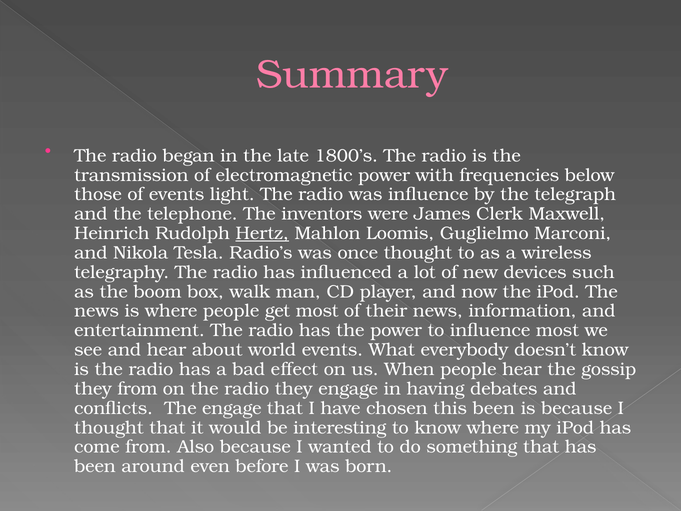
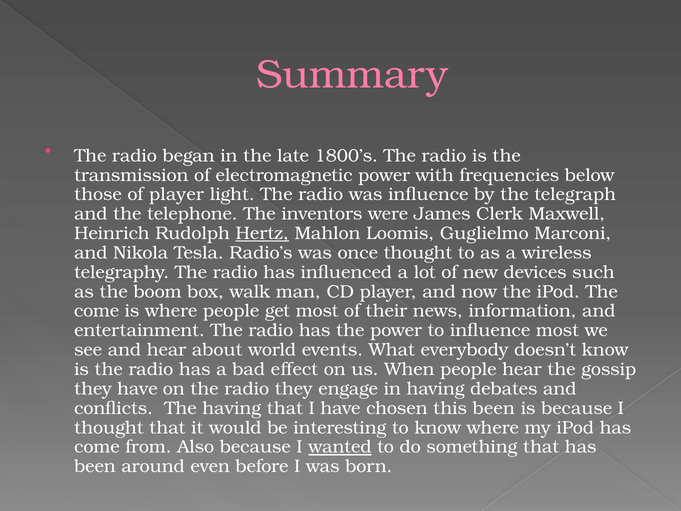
of events: events -> player (176, 194)
news: news -> come (97, 311)
they from: from -> have (137, 389)
The engage: engage -> having (232, 408)
wanted underline: none -> present (340, 447)
